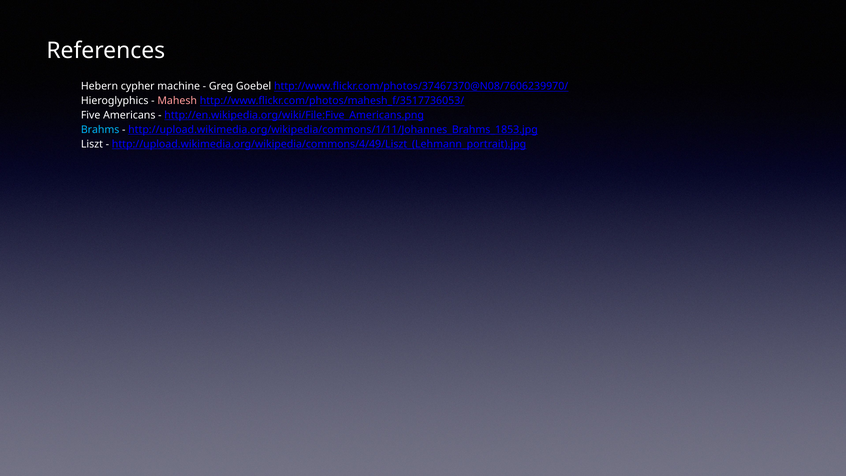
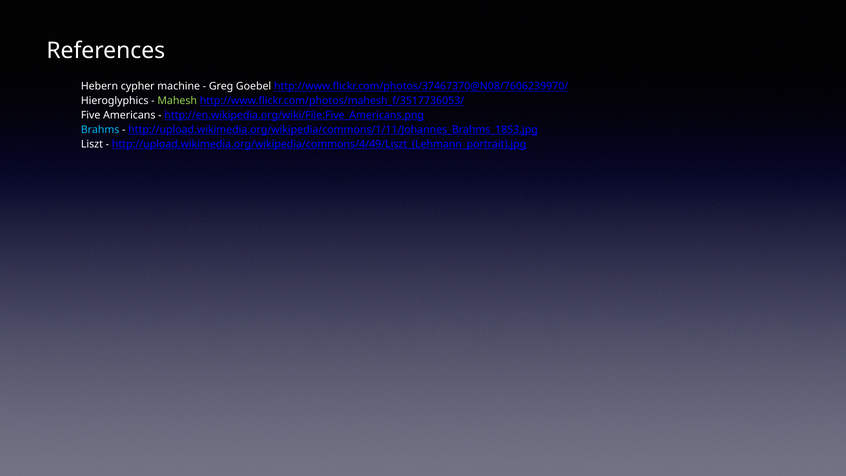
Mahesh colour: pink -> light green (177, 101)
